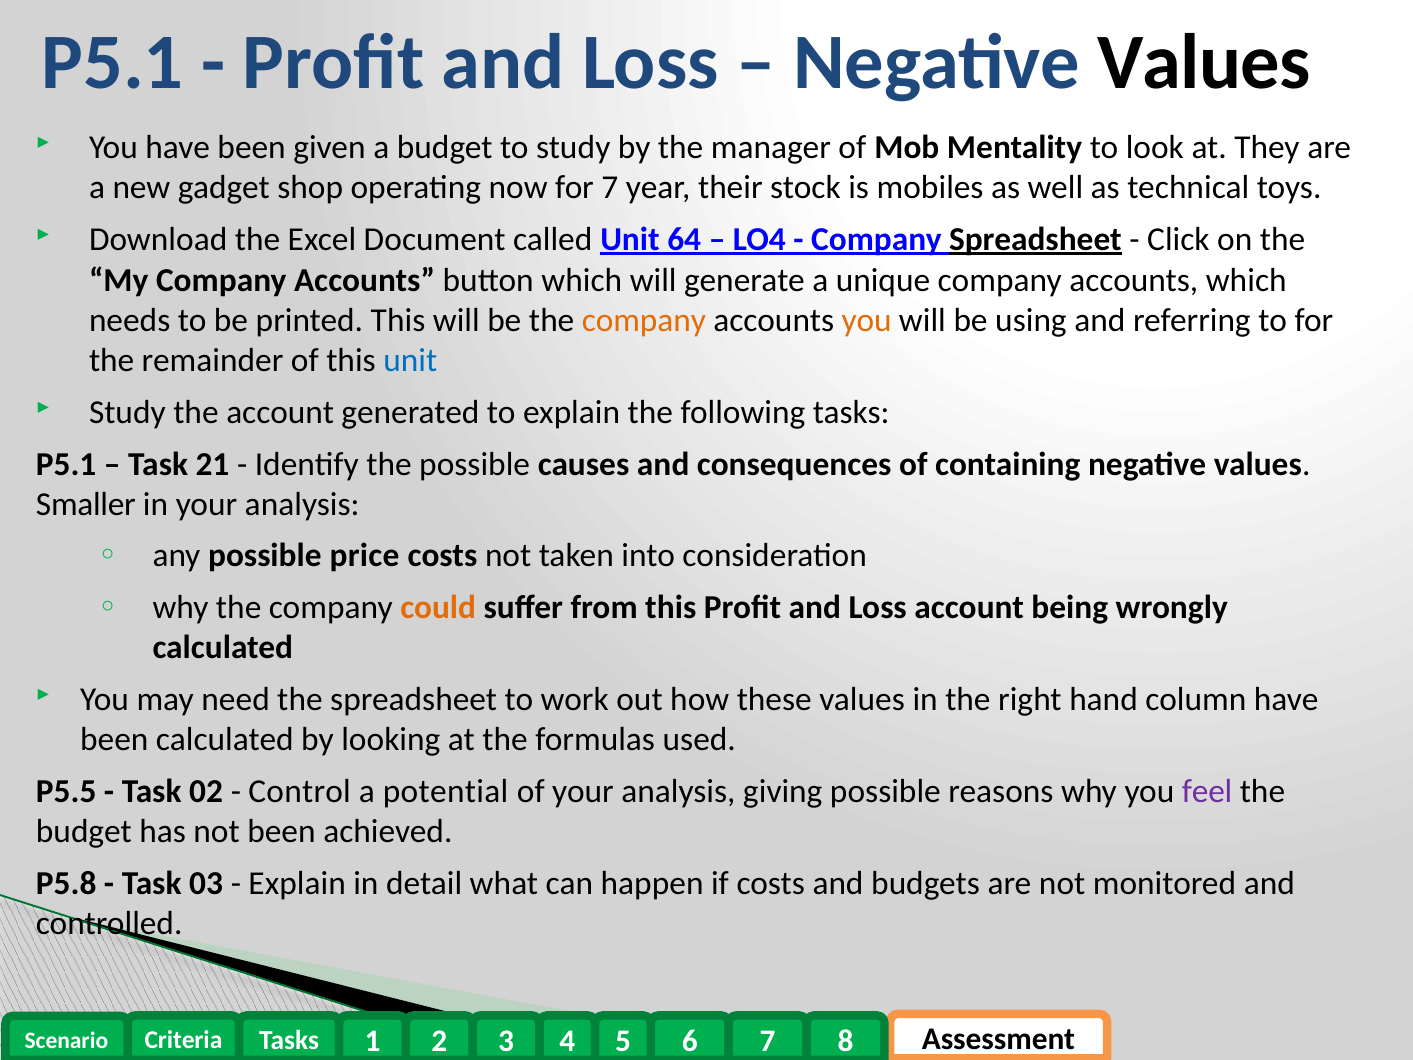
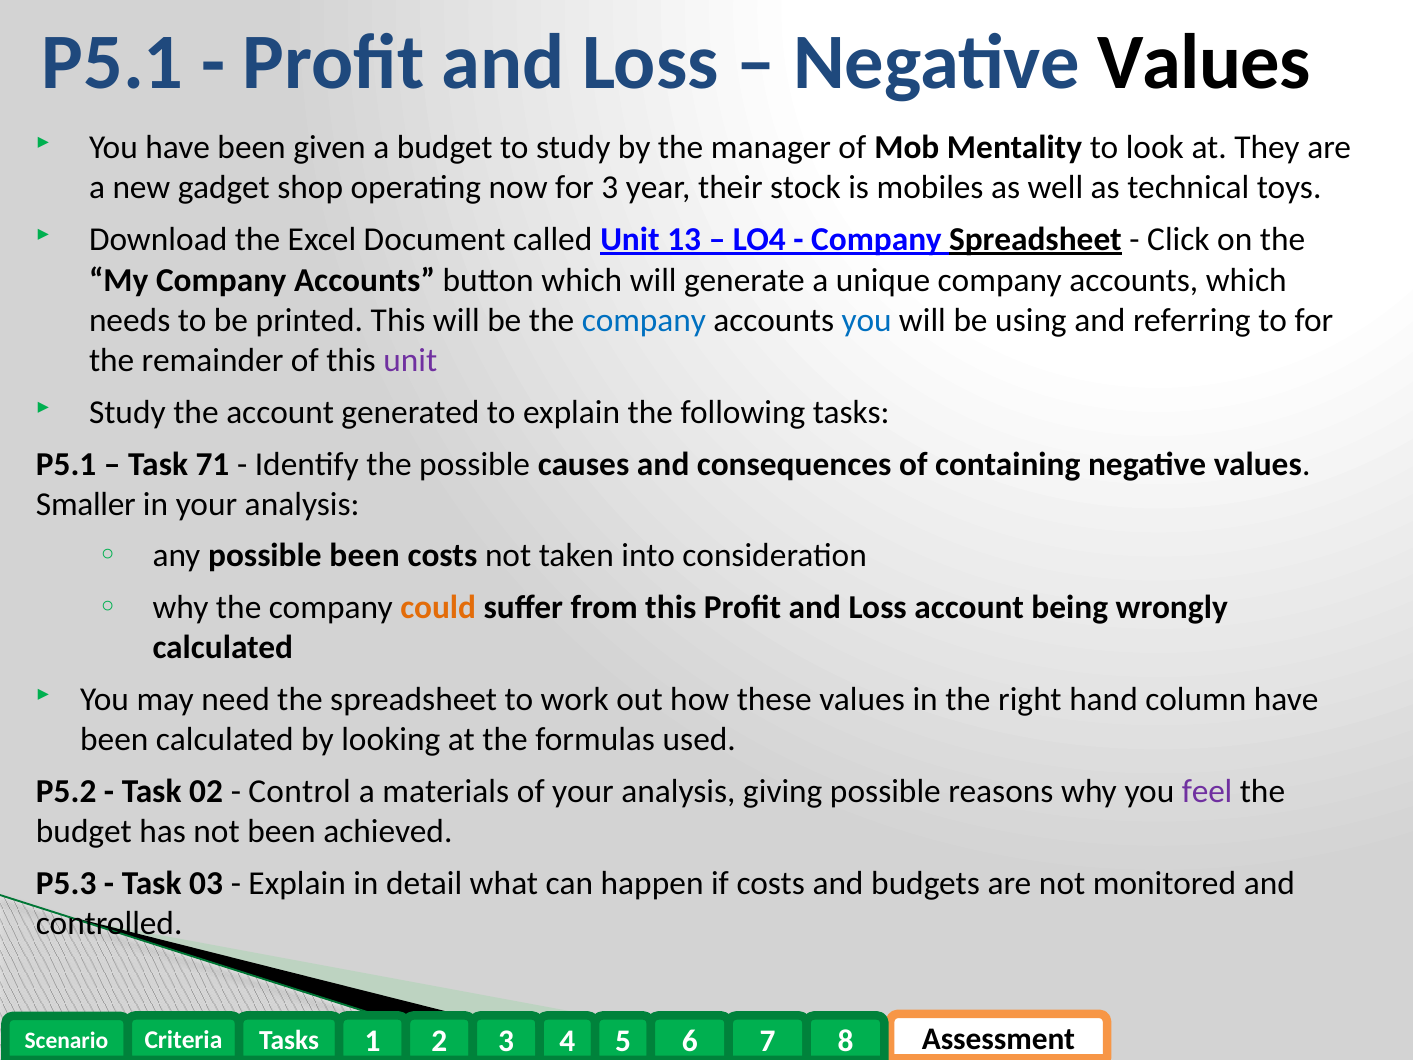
for 7: 7 -> 3 (610, 188)
64: 64 -> 13 (684, 239)
company colour: orange -> blue (644, 320)
you colour: orange -> blue (867, 320)
unit colour: blue -> purple (410, 360)
21: 21 -> 71 (212, 464)
possible price: price -> been (365, 556)
P5.5: P5.5 -> P5.2 (66, 791)
potential: potential -> materials (446, 791)
P5.8: P5.8 -> P5.3 (66, 883)
